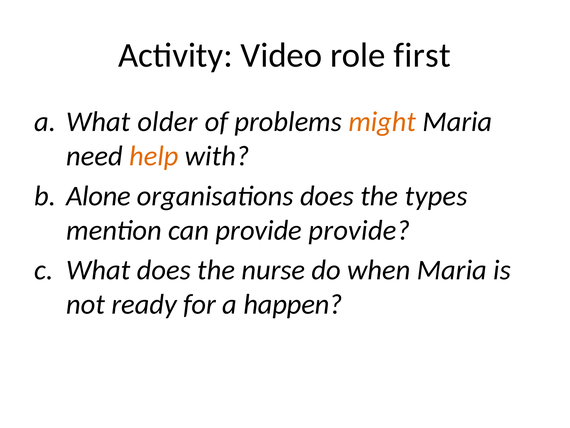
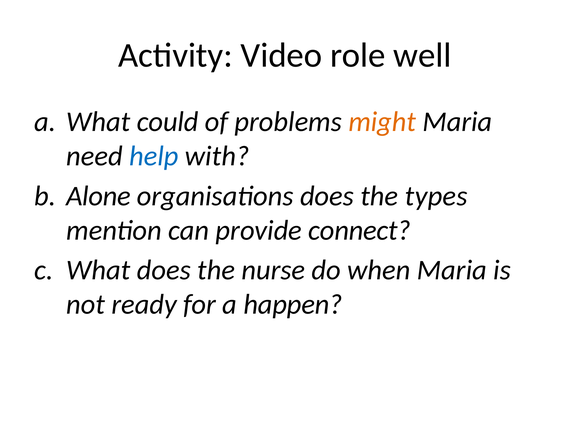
first: first -> well (422, 55)
older: older -> could (168, 122)
help colour: orange -> blue (154, 156)
provide provide: provide -> connect (359, 230)
